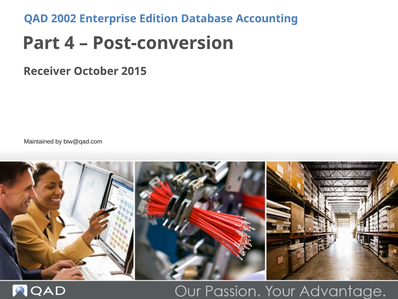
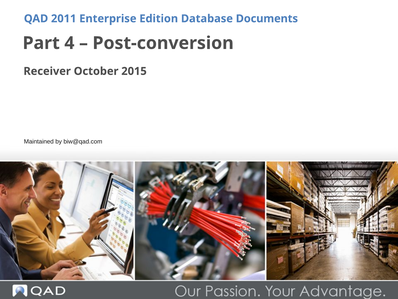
2002: 2002 -> 2011 (64, 19)
Accounting: Accounting -> Documents (267, 19)
